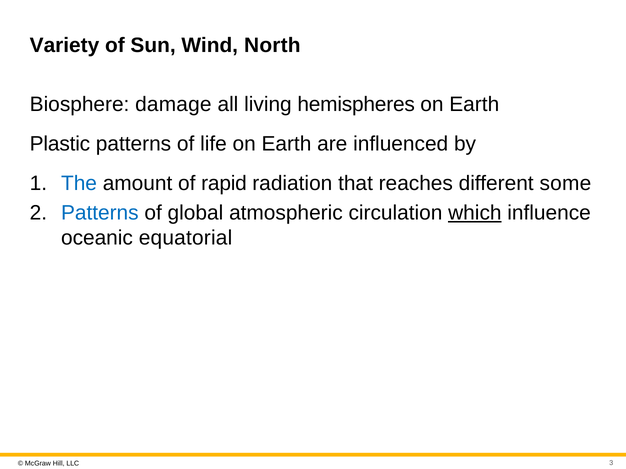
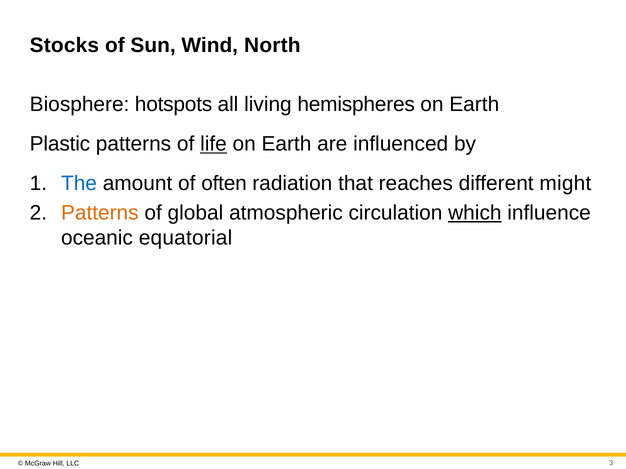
Variety: Variety -> Stocks (64, 46)
damage: damage -> hotspots (174, 105)
life underline: none -> present (213, 144)
rapid: rapid -> often (224, 184)
some: some -> might (565, 184)
Patterns colour: blue -> orange (100, 213)
